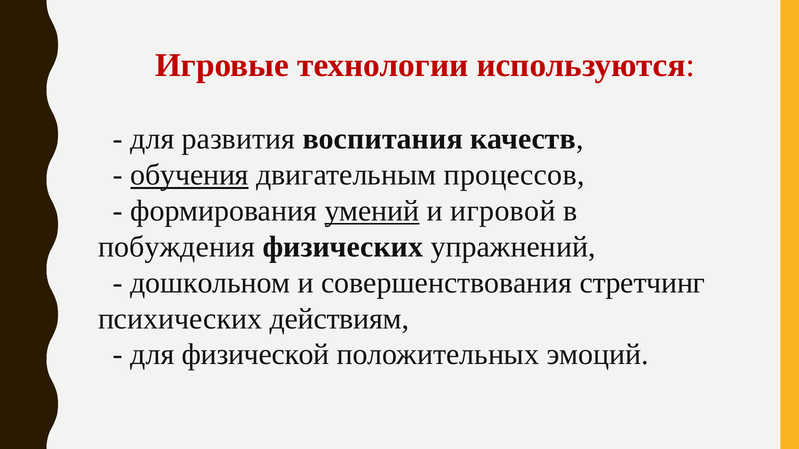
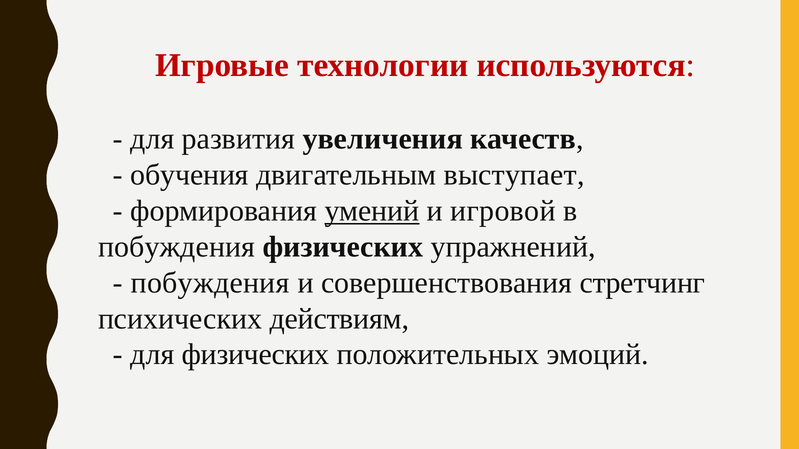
воспитания: воспитания -> увеличения (383, 139)
обучения underline: present -> none (190, 175)
процессов: процессов -> выступает (514, 175)
дошкольном: дошкольном -> побуждения (210, 283)
для физической: физической -> физических (256, 355)
